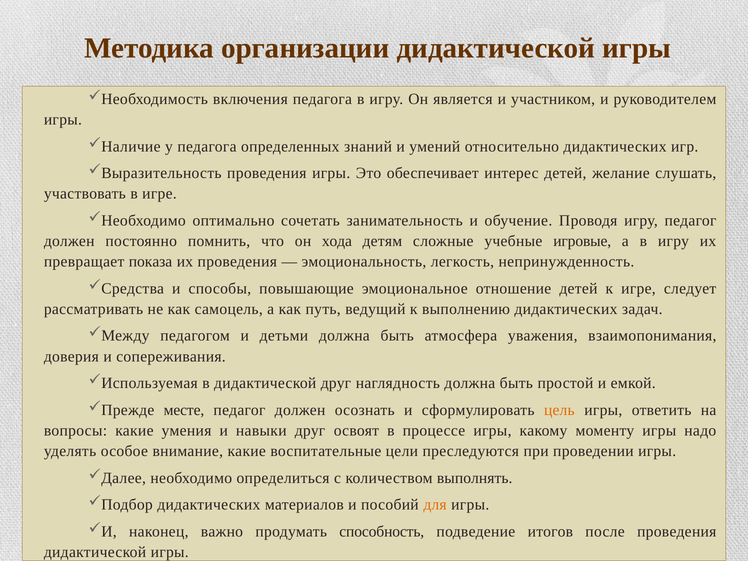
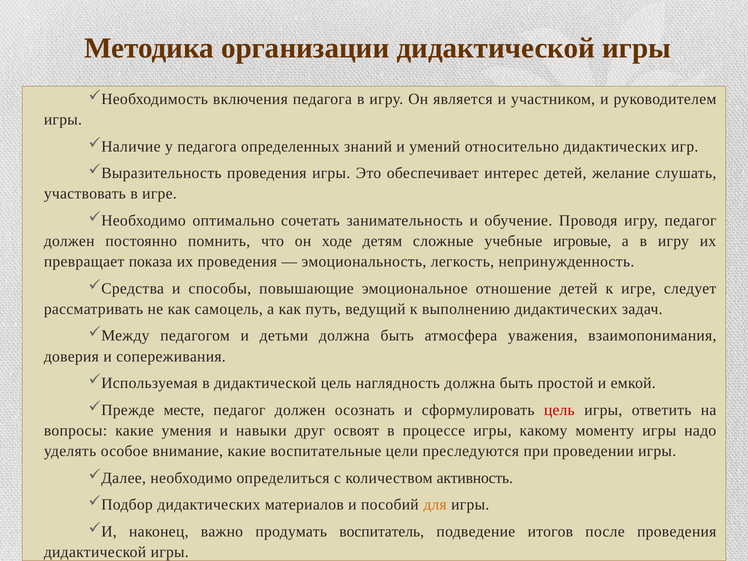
хода: хода -> ходе (337, 241)
дидактической друг: друг -> цель (336, 383)
цель colour: orange -> red (559, 410)
выполнять: выполнять -> активность (475, 478)
способность: способность -> воспитатель (382, 531)
